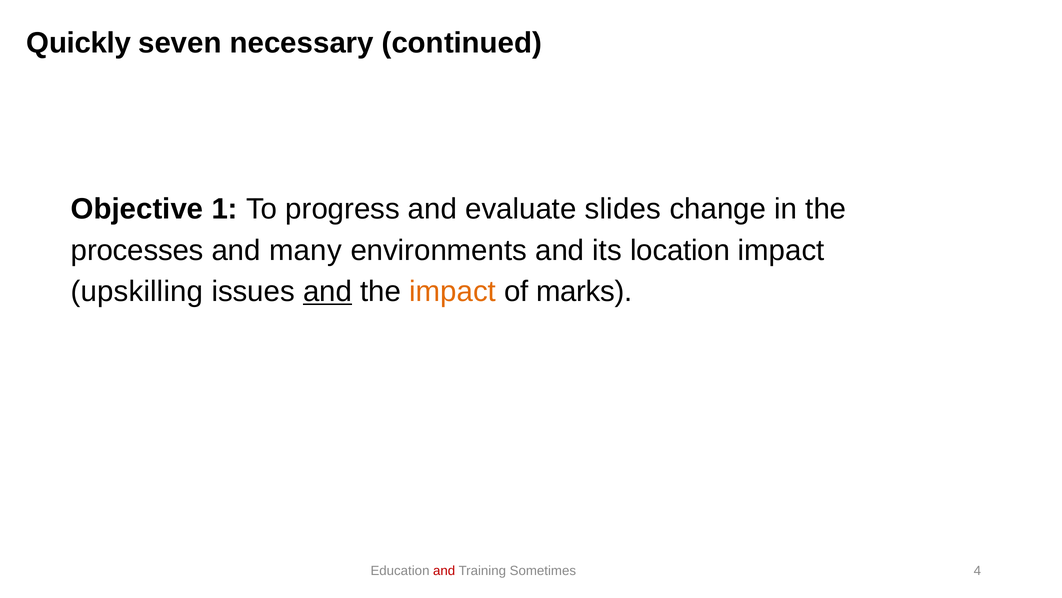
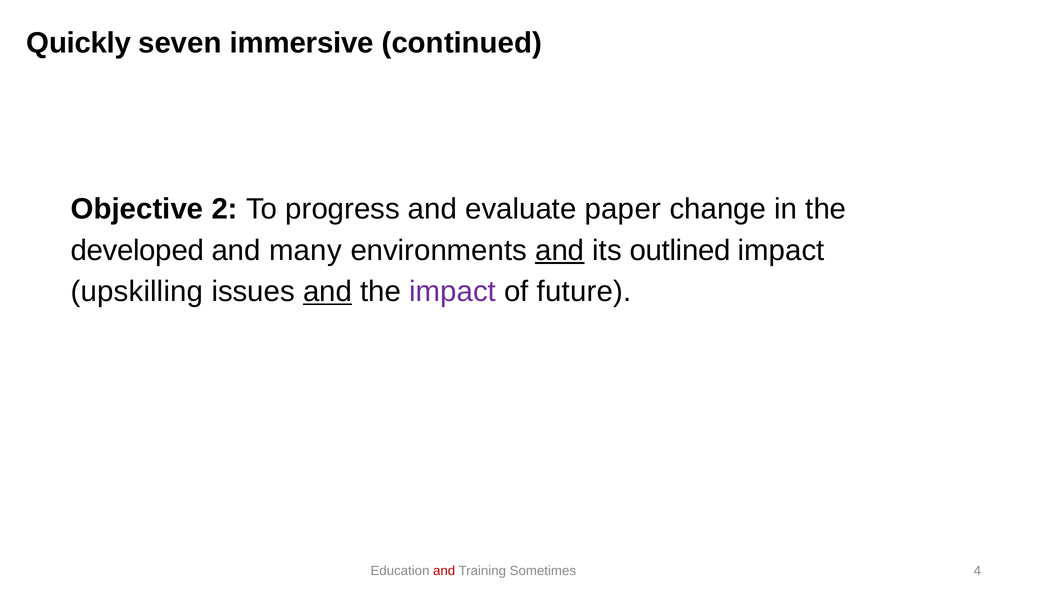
necessary: necessary -> immersive (302, 43)
1: 1 -> 2 (225, 209)
slides: slides -> paper (623, 209)
processes: processes -> developed (137, 250)
and underline: none -> present (560, 250)
location: location -> outlined (680, 250)
impact colour: orange -> purple (453, 291)
marks: marks -> future (584, 291)
